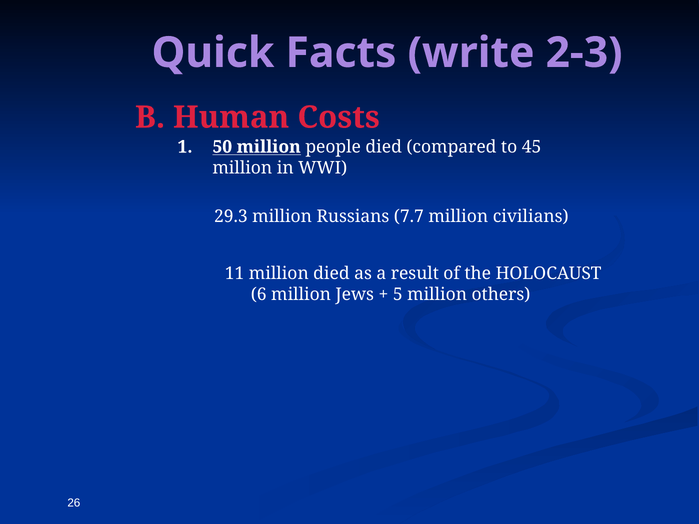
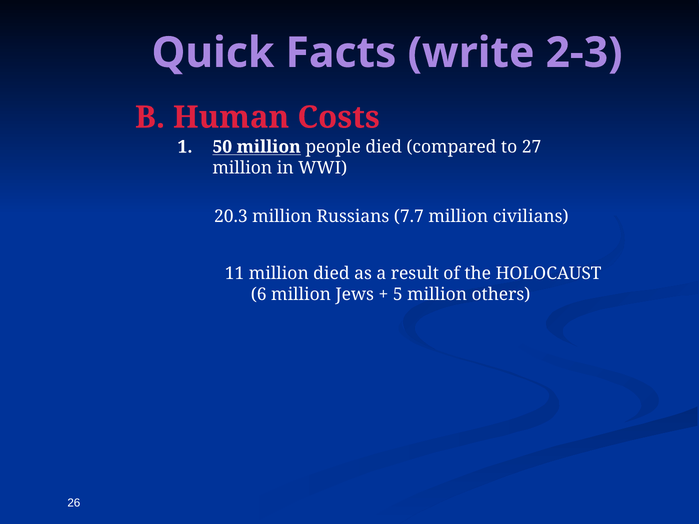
45: 45 -> 27 (532, 147)
29.3: 29.3 -> 20.3 (231, 217)
